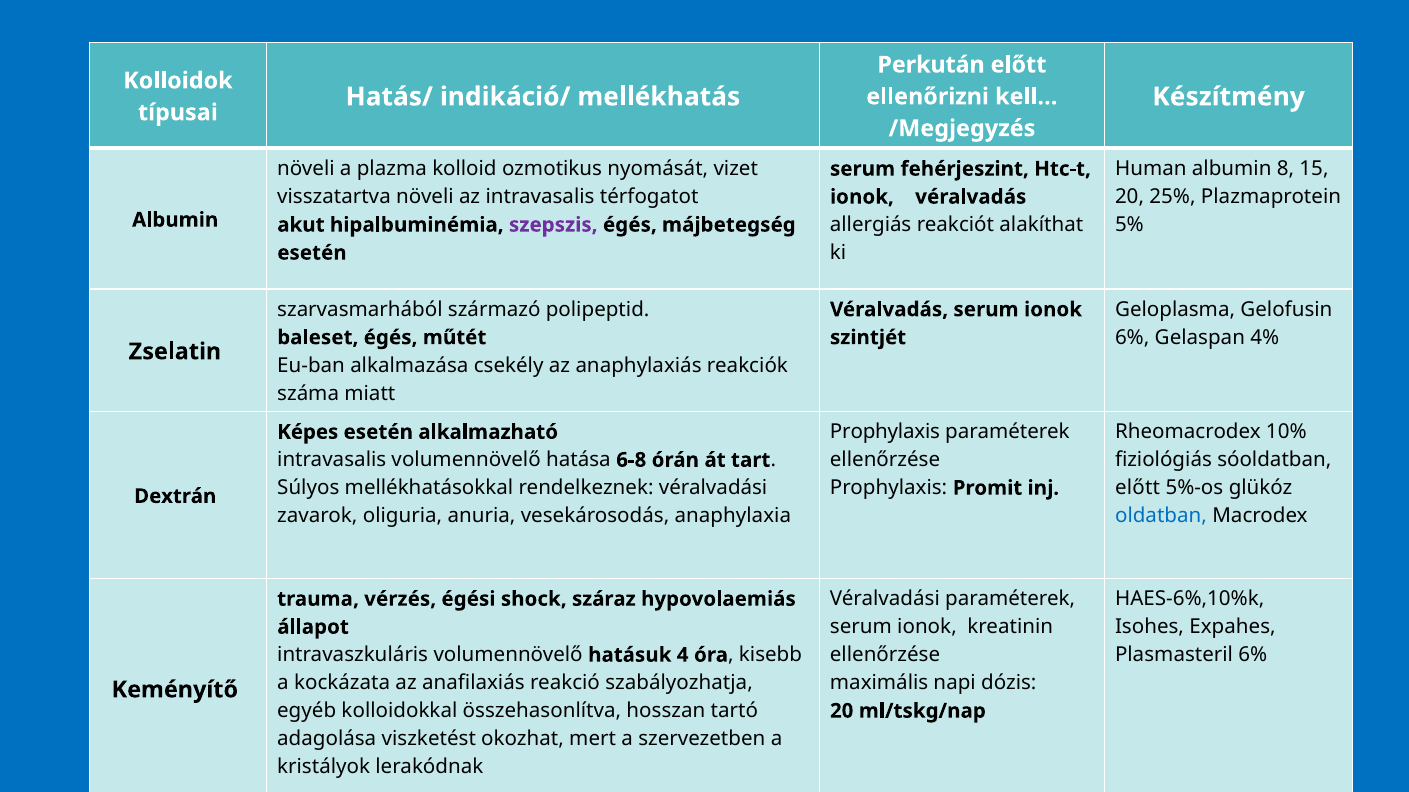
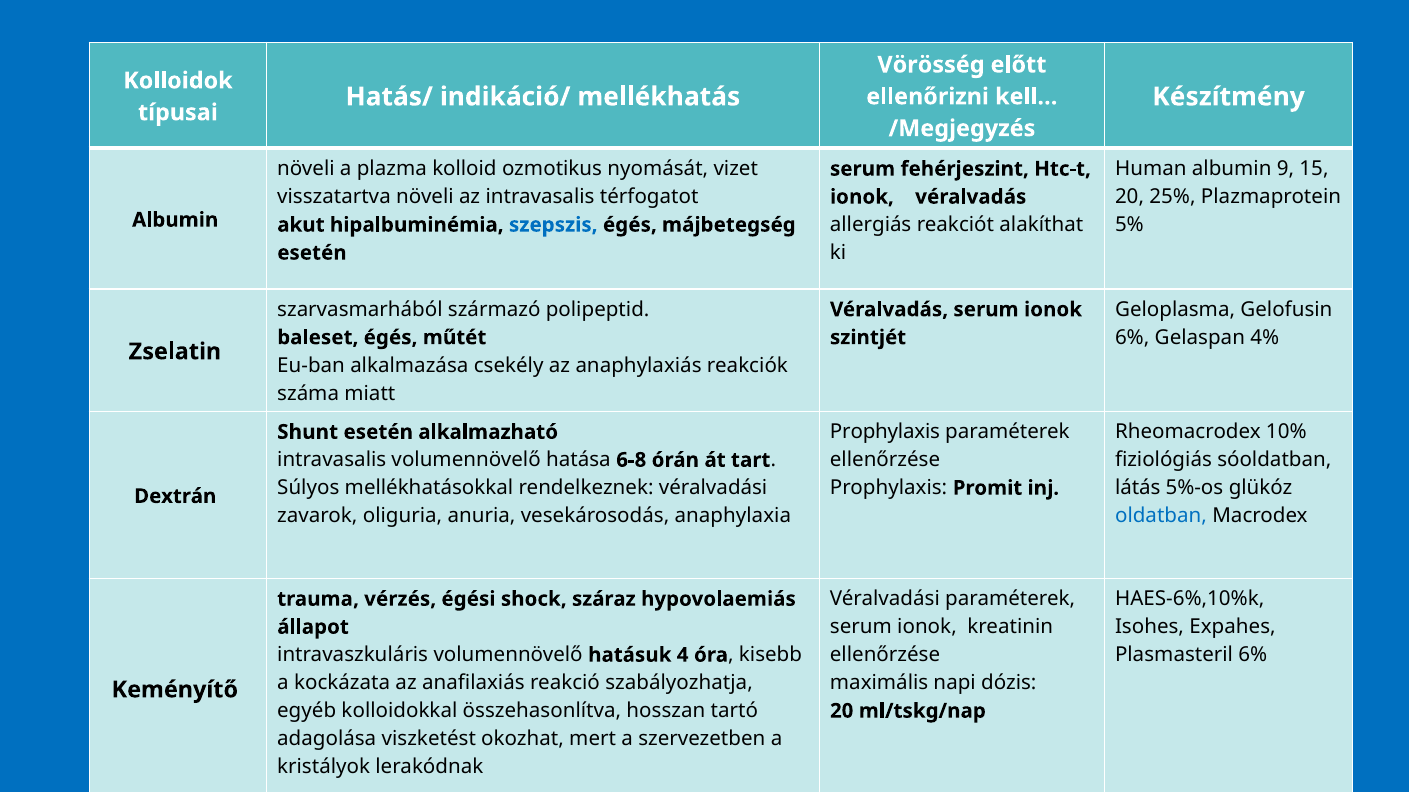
Perkután: Perkután -> Vörösség (931, 65)
8: 8 -> 9 (1286, 169)
szepszis colour: purple -> blue (553, 225)
Képes: Képes -> Shunt (308, 432)
előtt: előtt -> látás (1138, 488)
